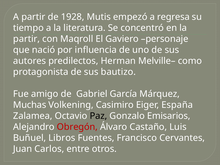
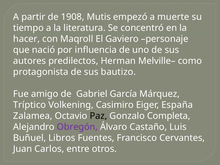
1928: 1928 -> 1908 (73, 17)
regresa: regresa -> muerte (173, 17)
partir: partir -> hacer (27, 39)
Muchas: Muchas -> Tríptico (30, 105)
Emisarios: Emisarios -> Completa (169, 116)
Obregón colour: red -> purple (77, 127)
